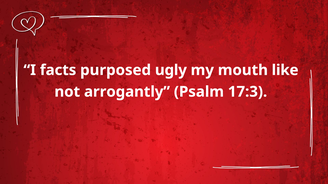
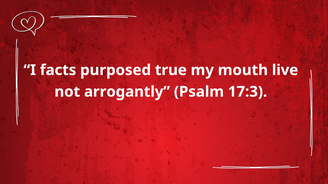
ugly: ugly -> true (171, 70)
like: like -> live (285, 70)
